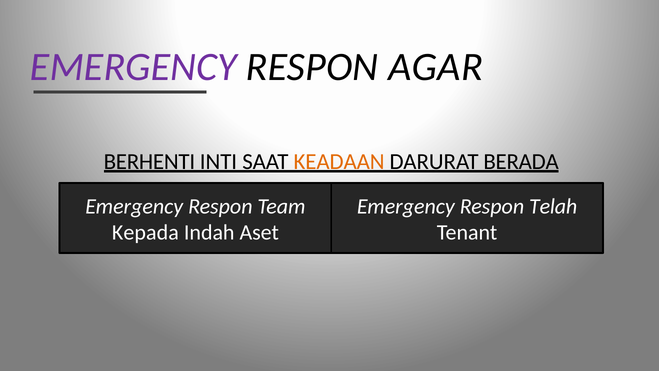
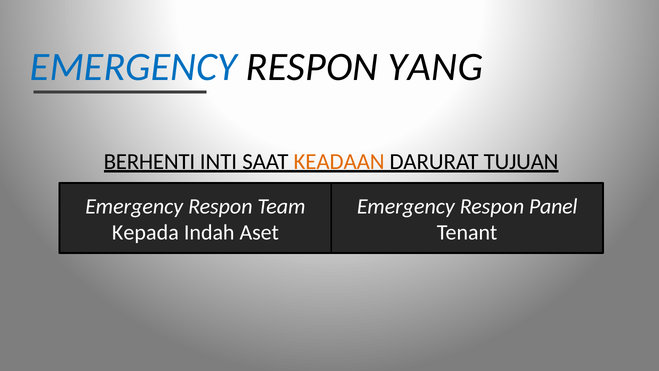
EMERGENCY colour: purple -> blue (133, 67)
AGAR: AGAR -> YANG (435, 67)
BERADA: BERADA -> TUJUAN (521, 161)
Telah: Telah -> Panel (553, 206)
